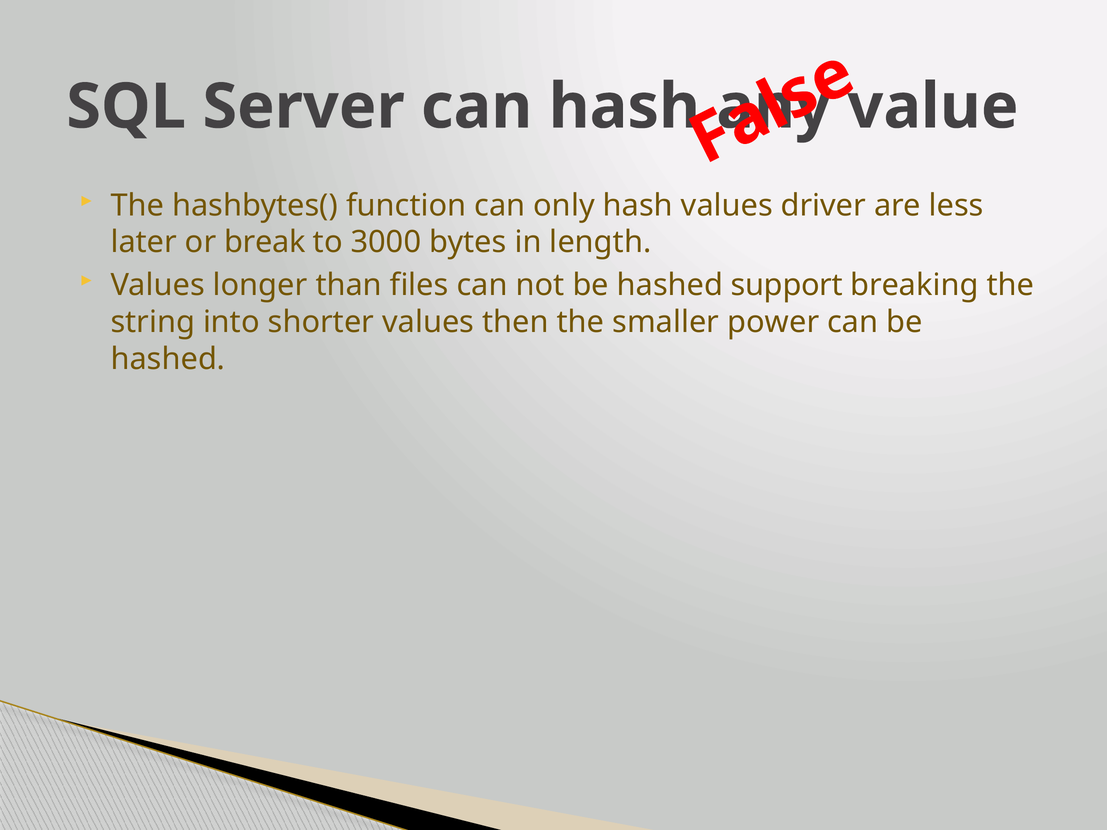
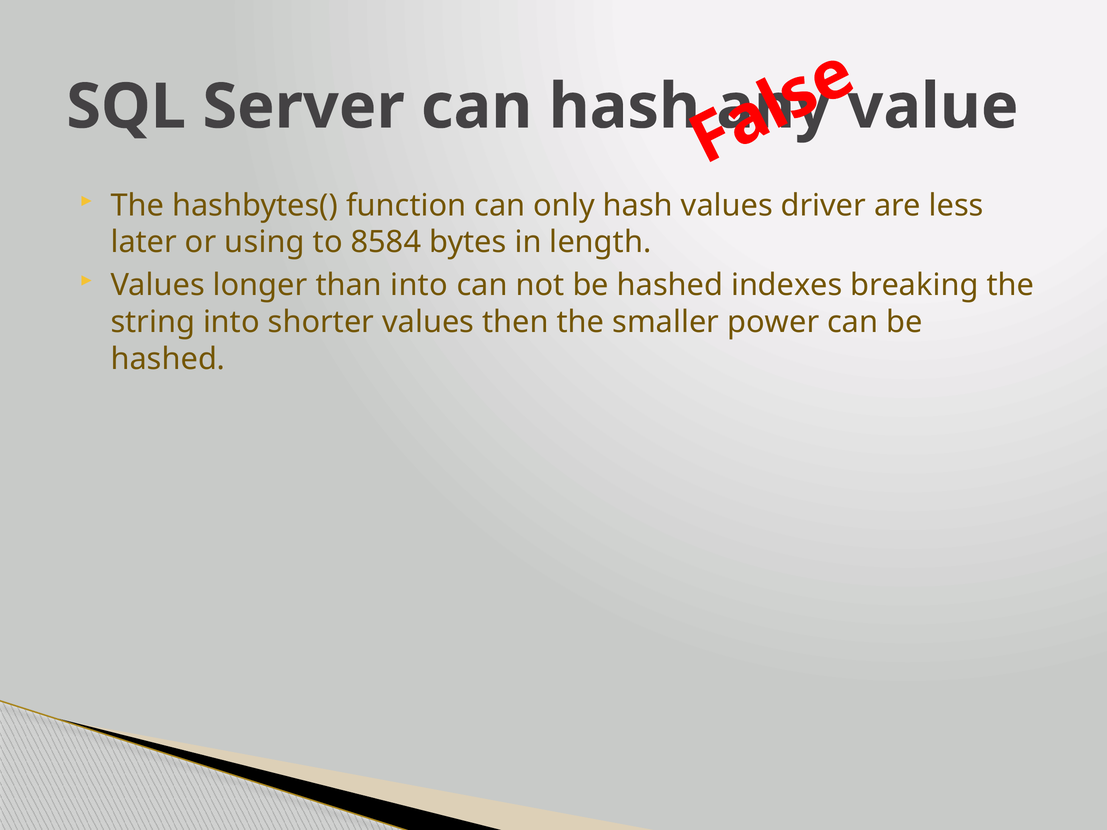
break: break -> using (265, 242)
3000: 3000 -> 8584 (386, 242)
than files: files -> into (419, 285)
support: support -> indexes (787, 285)
